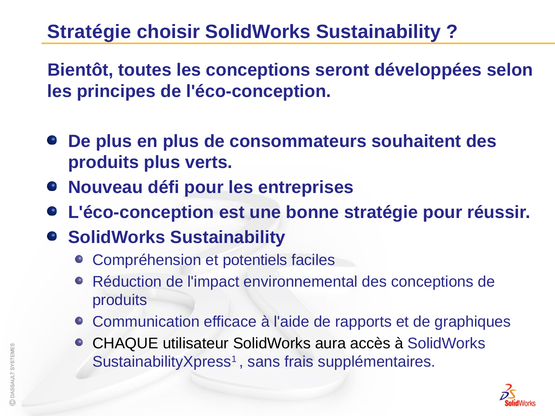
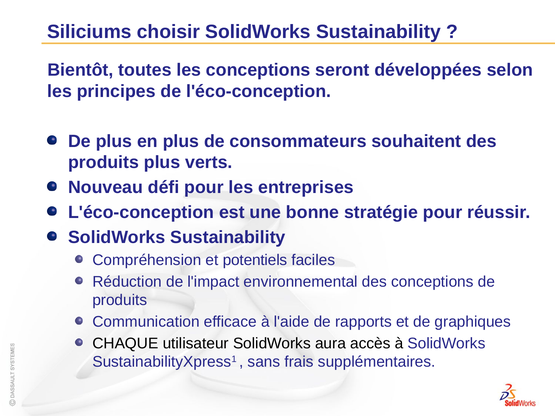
Stratégie: Stratégie -> Siliciums (89, 32)
